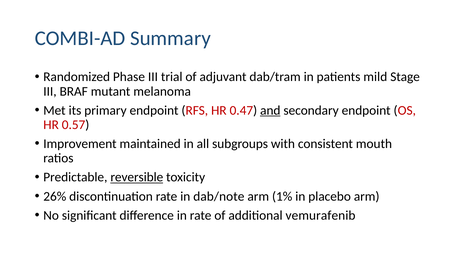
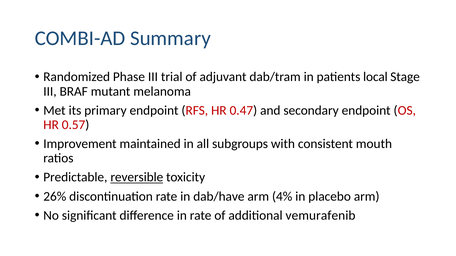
mild: mild -> local (375, 77)
and underline: present -> none (270, 111)
dab/note: dab/note -> dab/have (219, 197)
1%: 1% -> 4% (282, 197)
